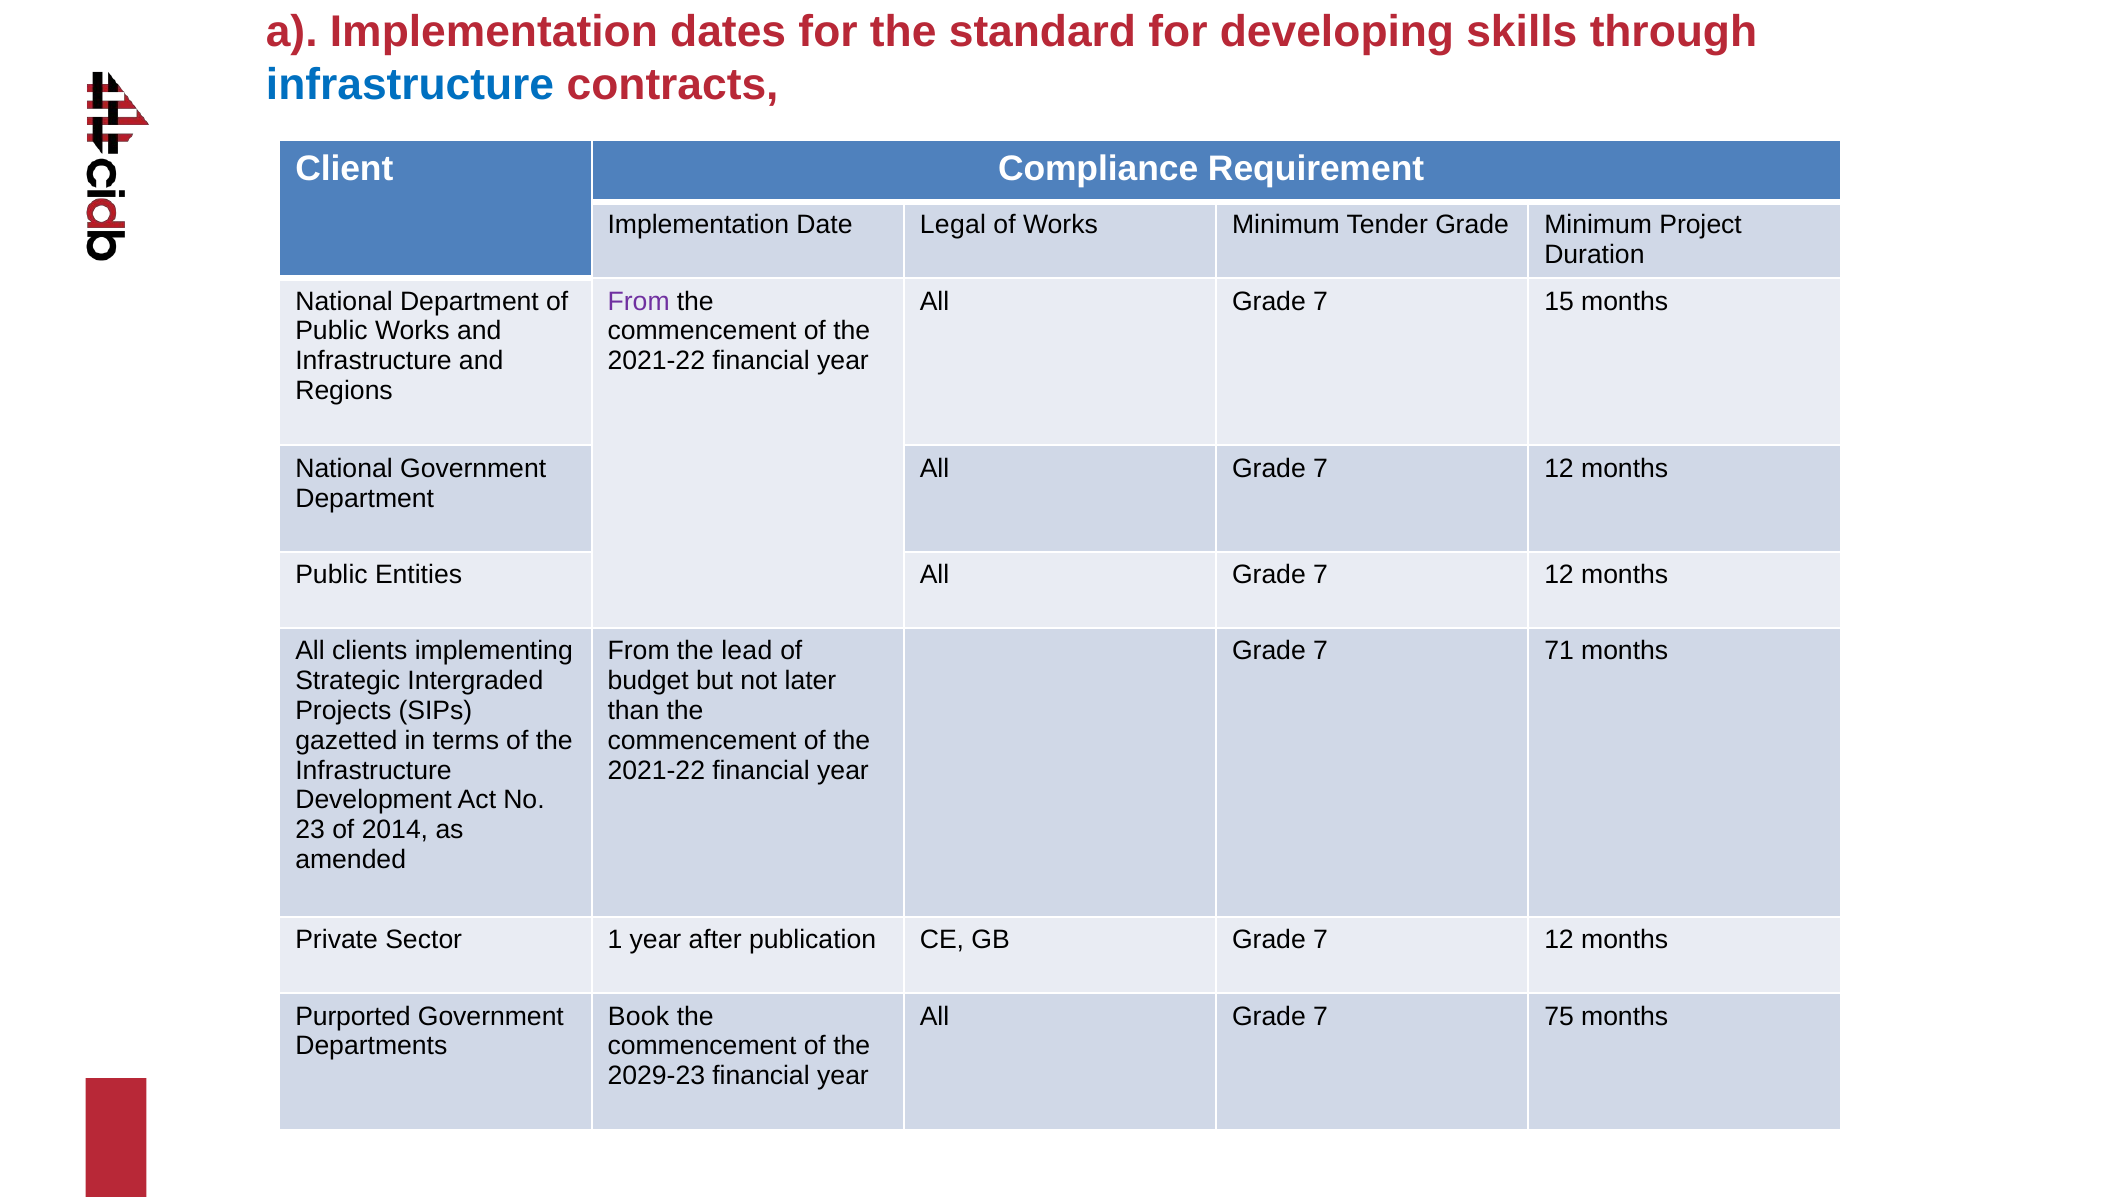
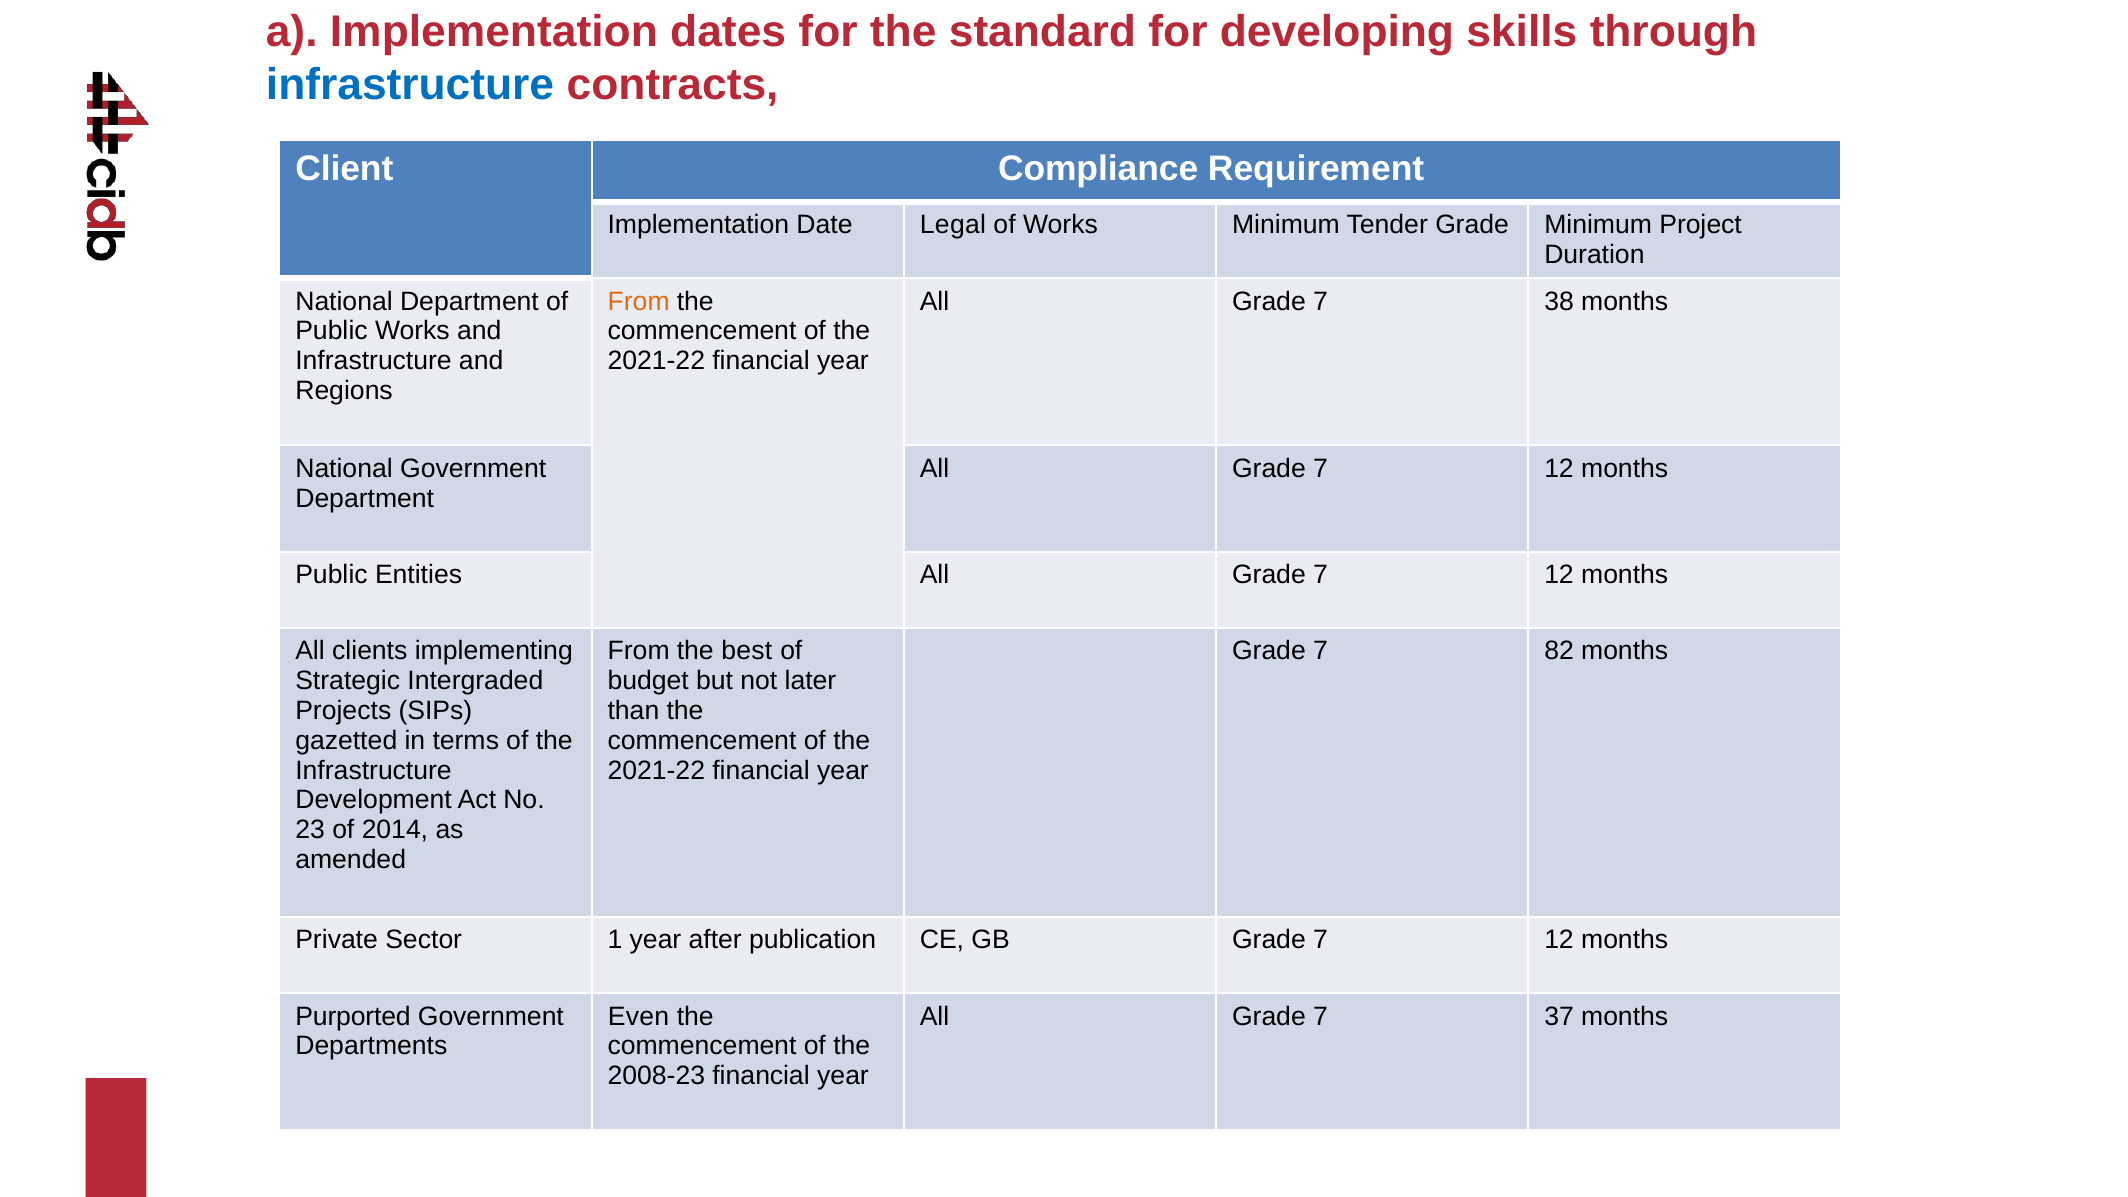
From colour: purple -> orange (639, 301)
15: 15 -> 38 (1559, 301)
lead: lead -> best (747, 651)
71: 71 -> 82 (1559, 651)
Book: Book -> Even (639, 1016)
75: 75 -> 37 (1559, 1016)
2029-23: 2029-23 -> 2008-23 (656, 1076)
